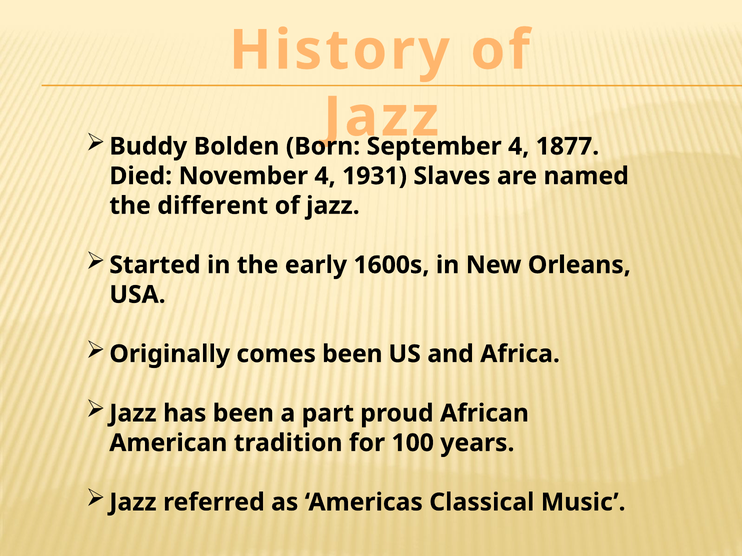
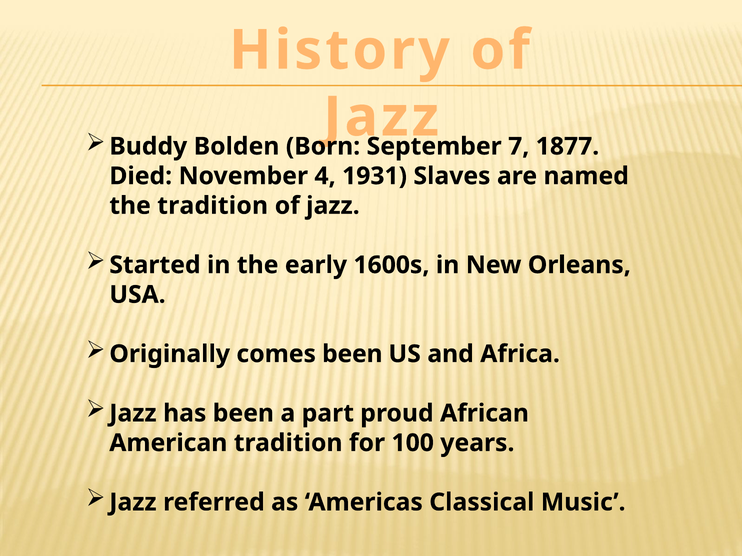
4: 4 -> 7 (519, 147)
the different: different -> tradition (213, 206)
